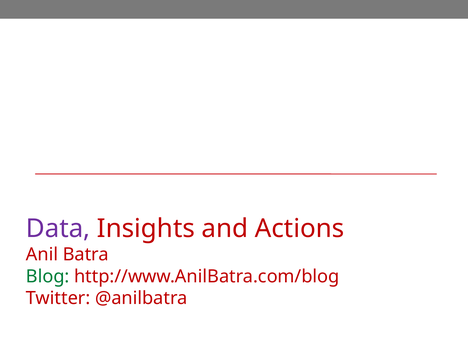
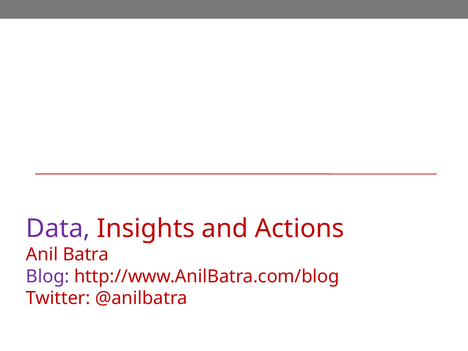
Blog colour: green -> purple (48, 276)
